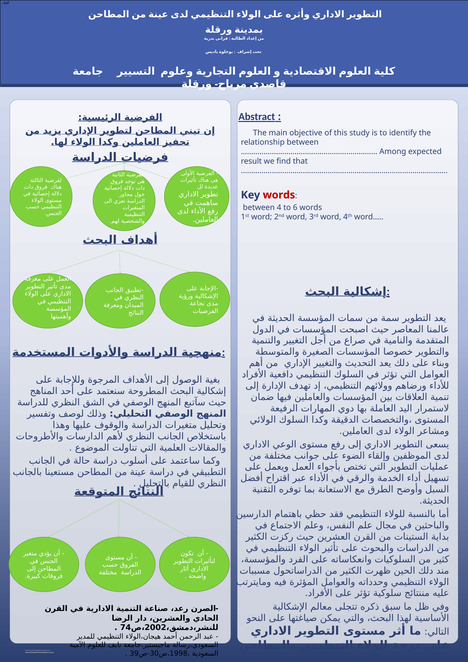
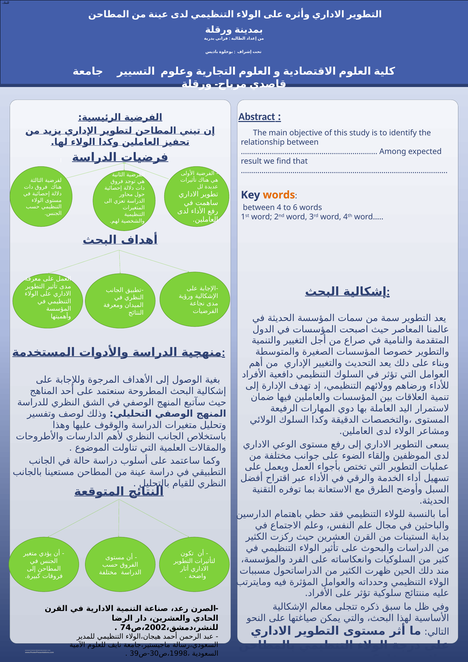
words colour: red -> orange (279, 195)
